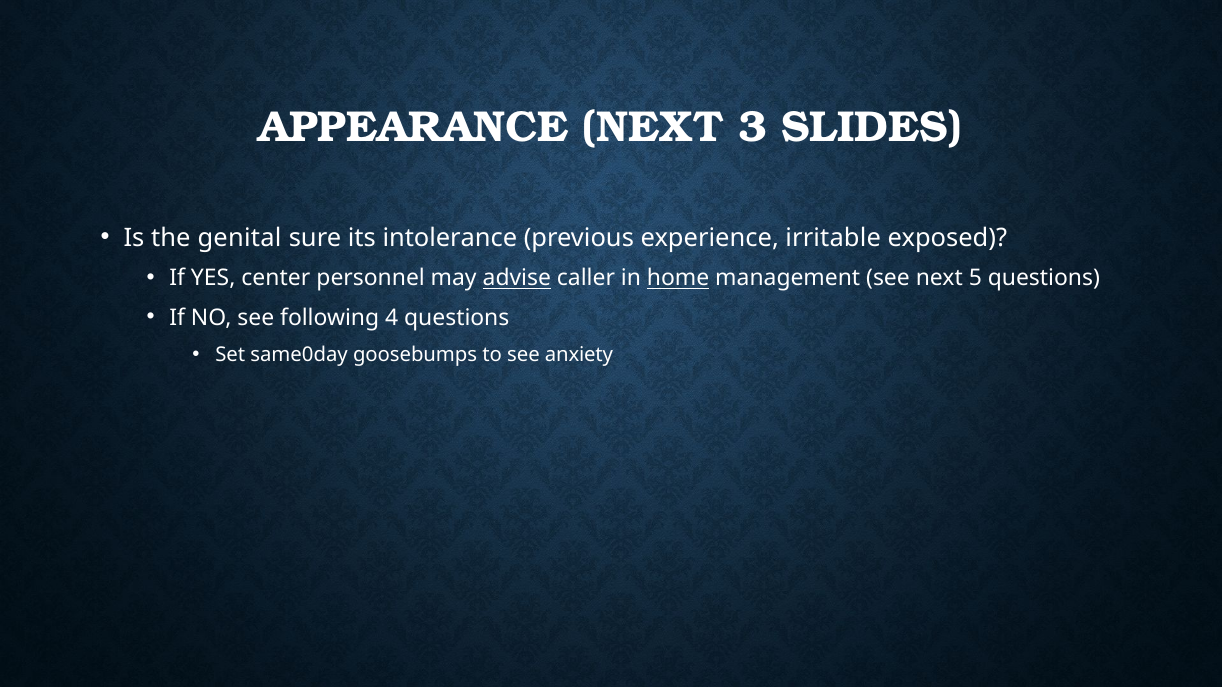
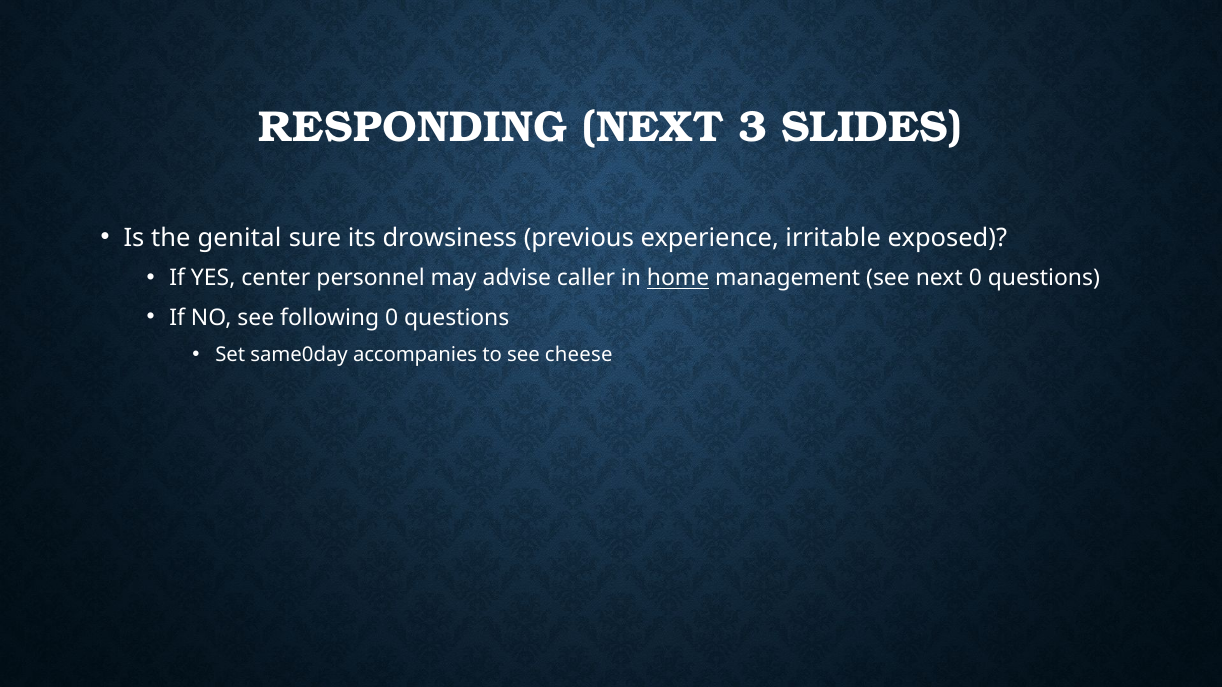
APPEARANCE: APPEARANCE -> RESPONDING (413, 127)
intolerance: intolerance -> drowsiness (450, 238)
advise underline: present -> none (517, 278)
next 5: 5 -> 0 (975, 278)
following 4: 4 -> 0 (392, 318)
goosebumps: goosebumps -> accompanies (415, 355)
anxiety: anxiety -> cheese (579, 355)
